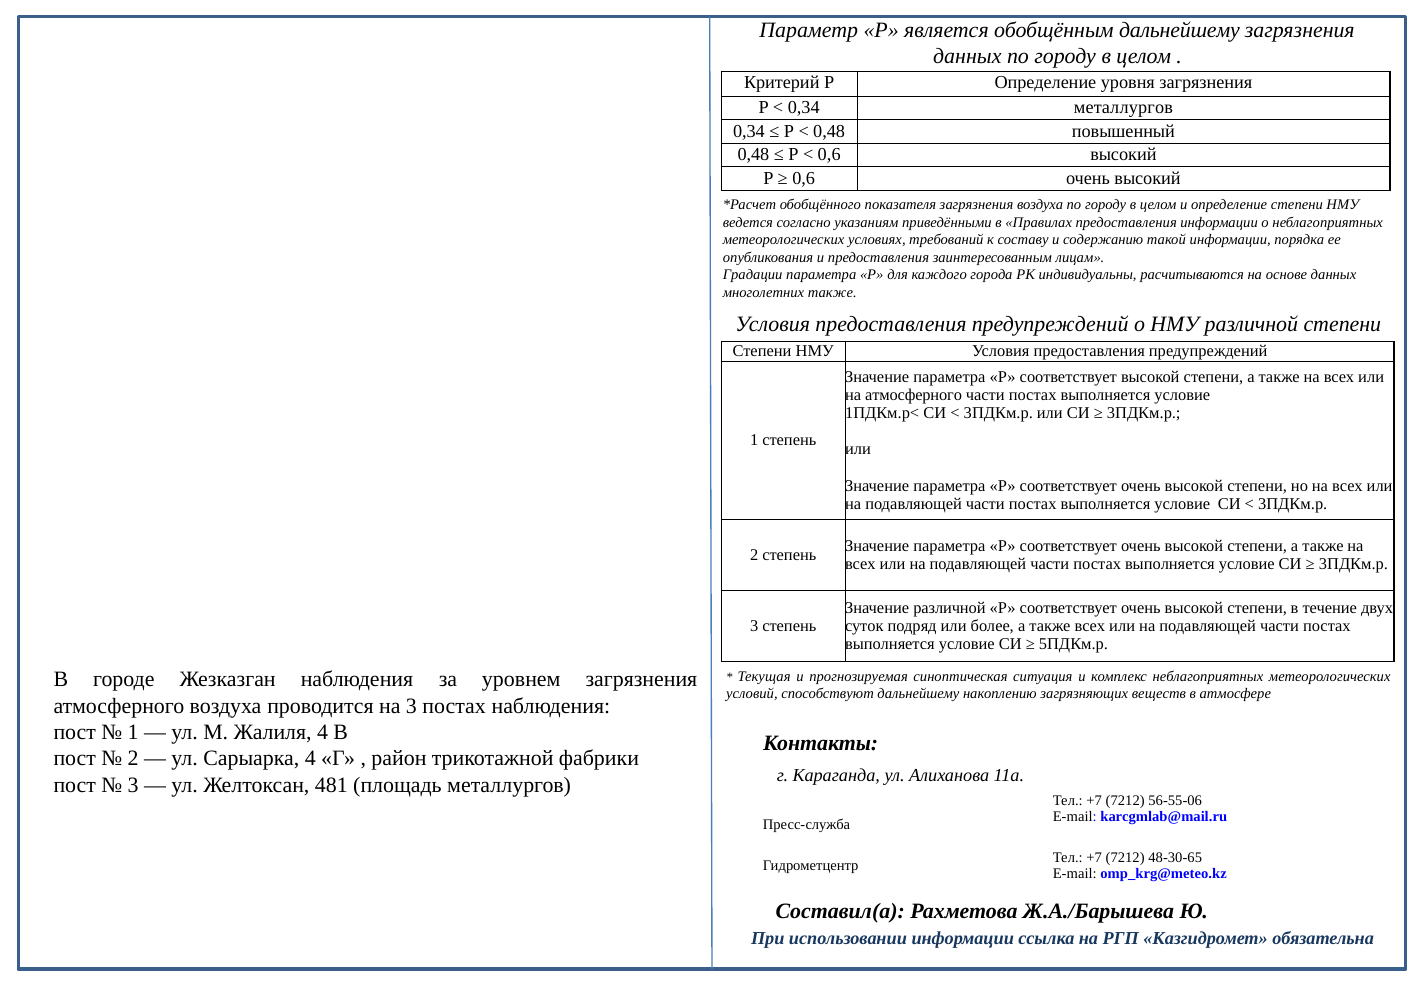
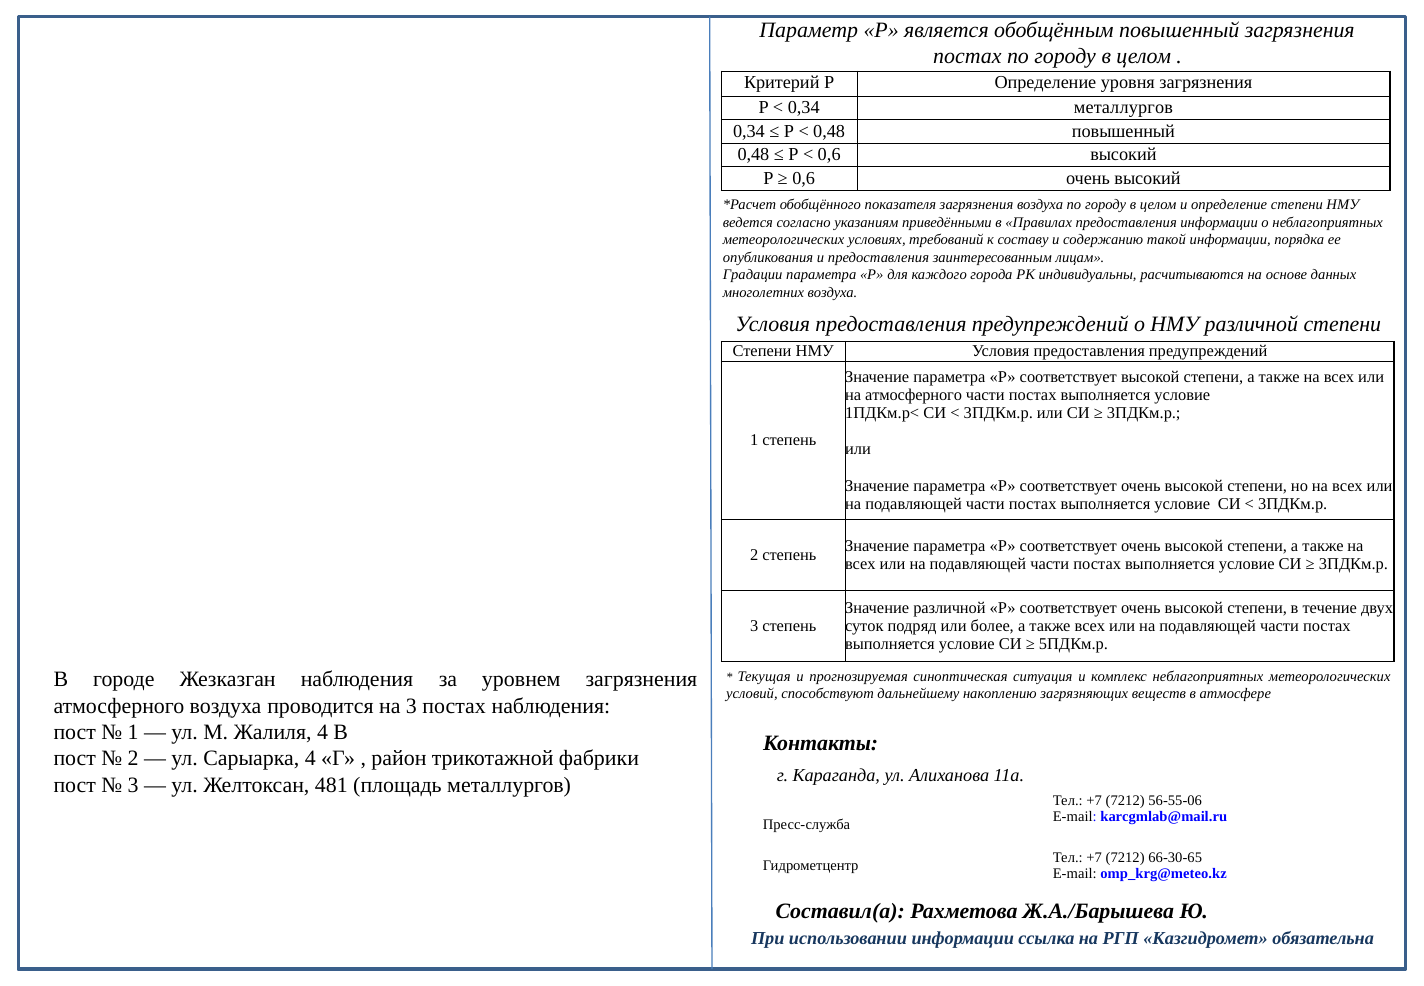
обобщённым дальнейшему: дальнейшему -> повышенный (1179, 30)
данных: данных -> постах (967, 56)
многолетних также: также -> воздуха (833, 292)
48-30-65: 48-30-65 -> 66-30-65 (1175, 857)
